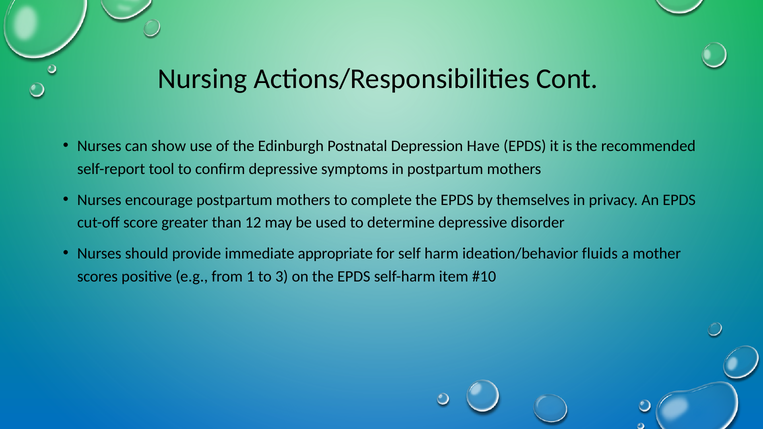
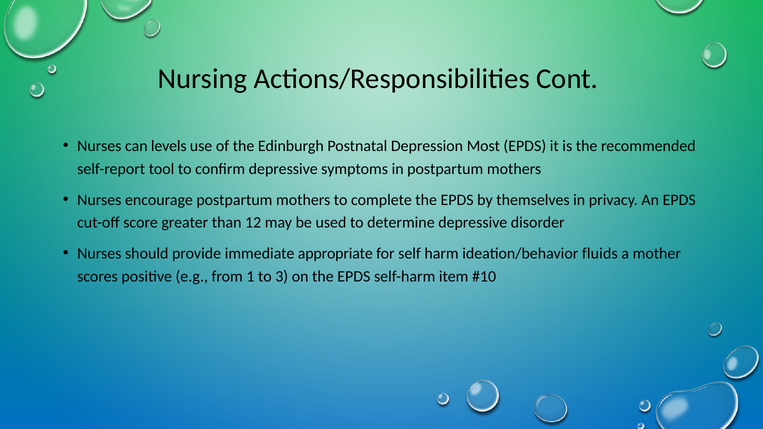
show: show -> levels (169, 146)
Have: Have -> Most (483, 146)
